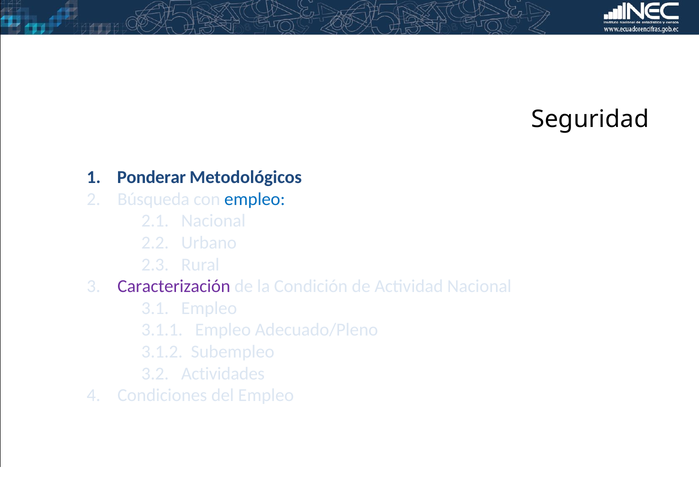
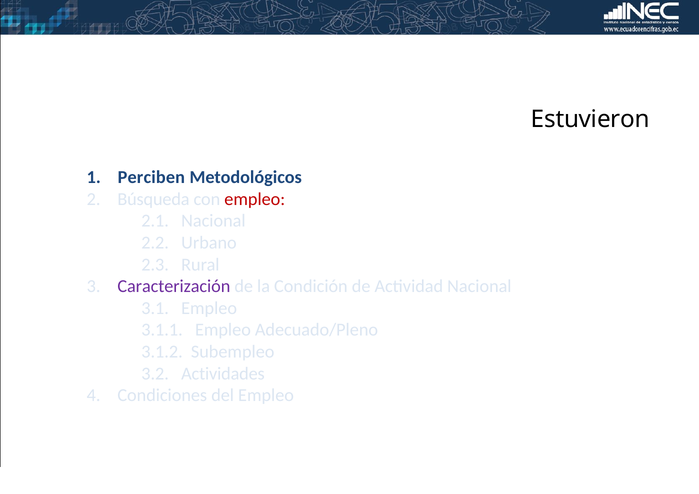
Seguridad: Seguridad -> Estuvieron (590, 119)
Ponderar: Ponderar -> Perciben (151, 177)
empleo colour: blue -> red (255, 199)
